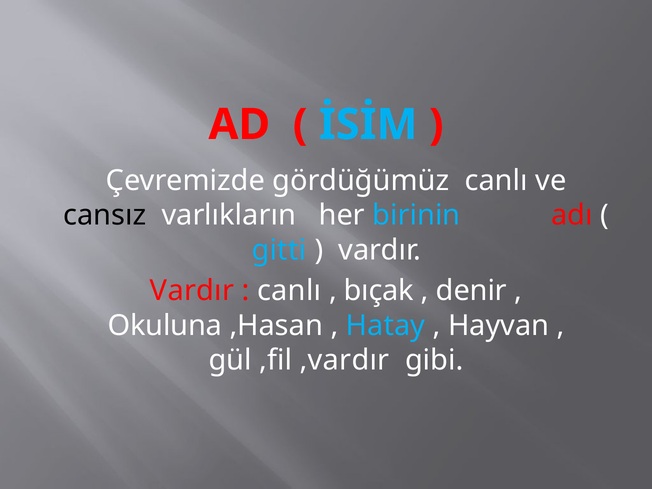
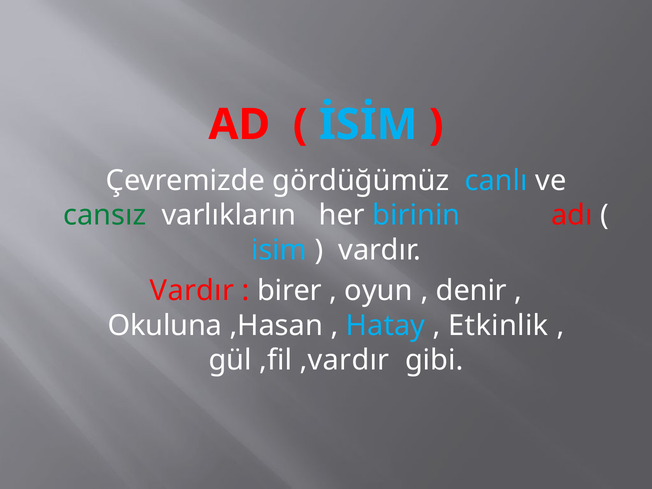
canlı colour: white -> light blue (496, 181)
cansız colour: black -> green (105, 215)
gitti: gitti -> isim (279, 250)
canlı: canlı -> birer (290, 291)
bıçak: bıçak -> oyun (379, 291)
Hayvan: Hayvan -> Etkinlik (498, 325)
